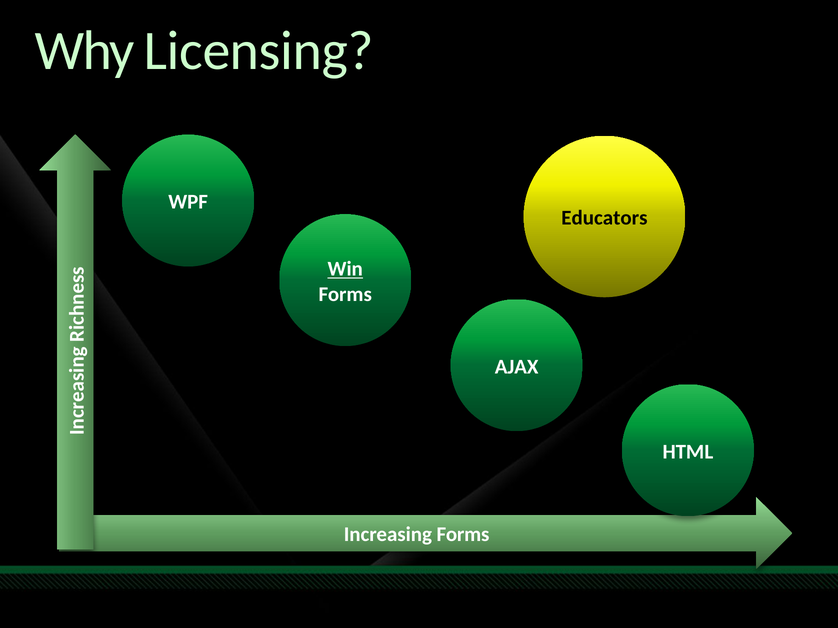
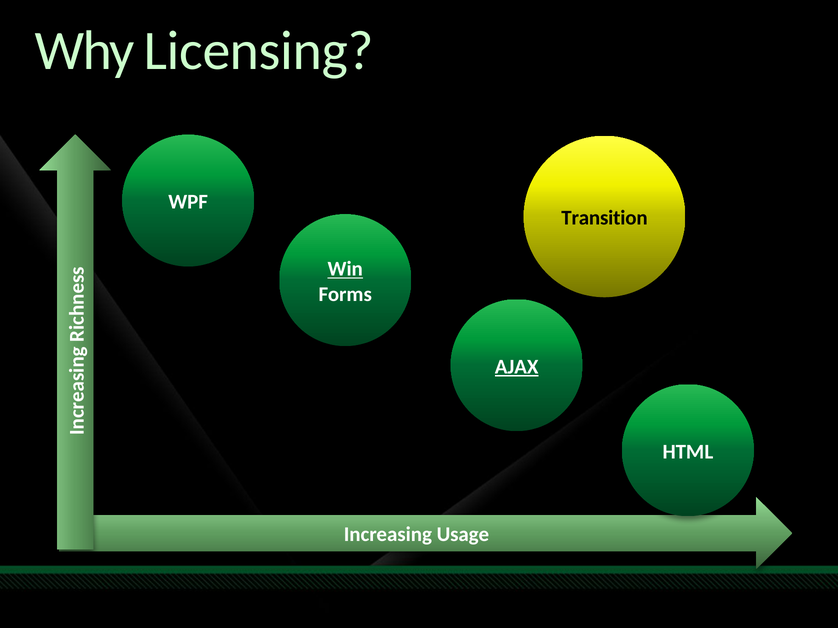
Educators: Educators -> Transition (604, 218)
AJAX underline: none -> present (517, 367)
Increasing Forms: Forms -> Usage (463, 535)
